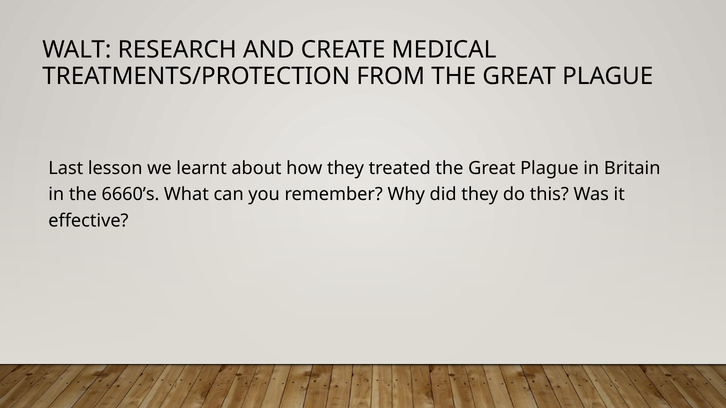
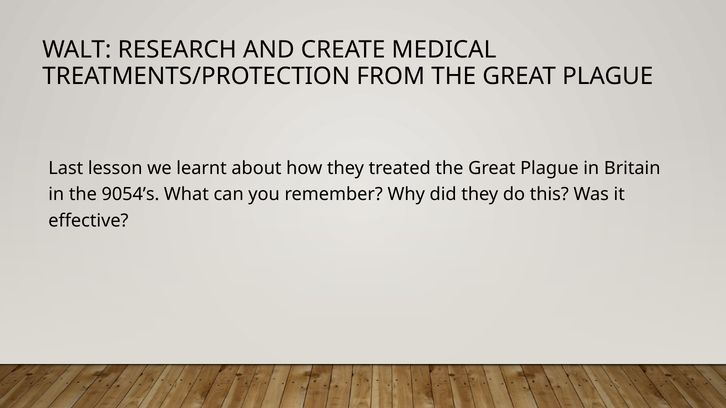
6660’s: 6660’s -> 9054’s (130, 195)
